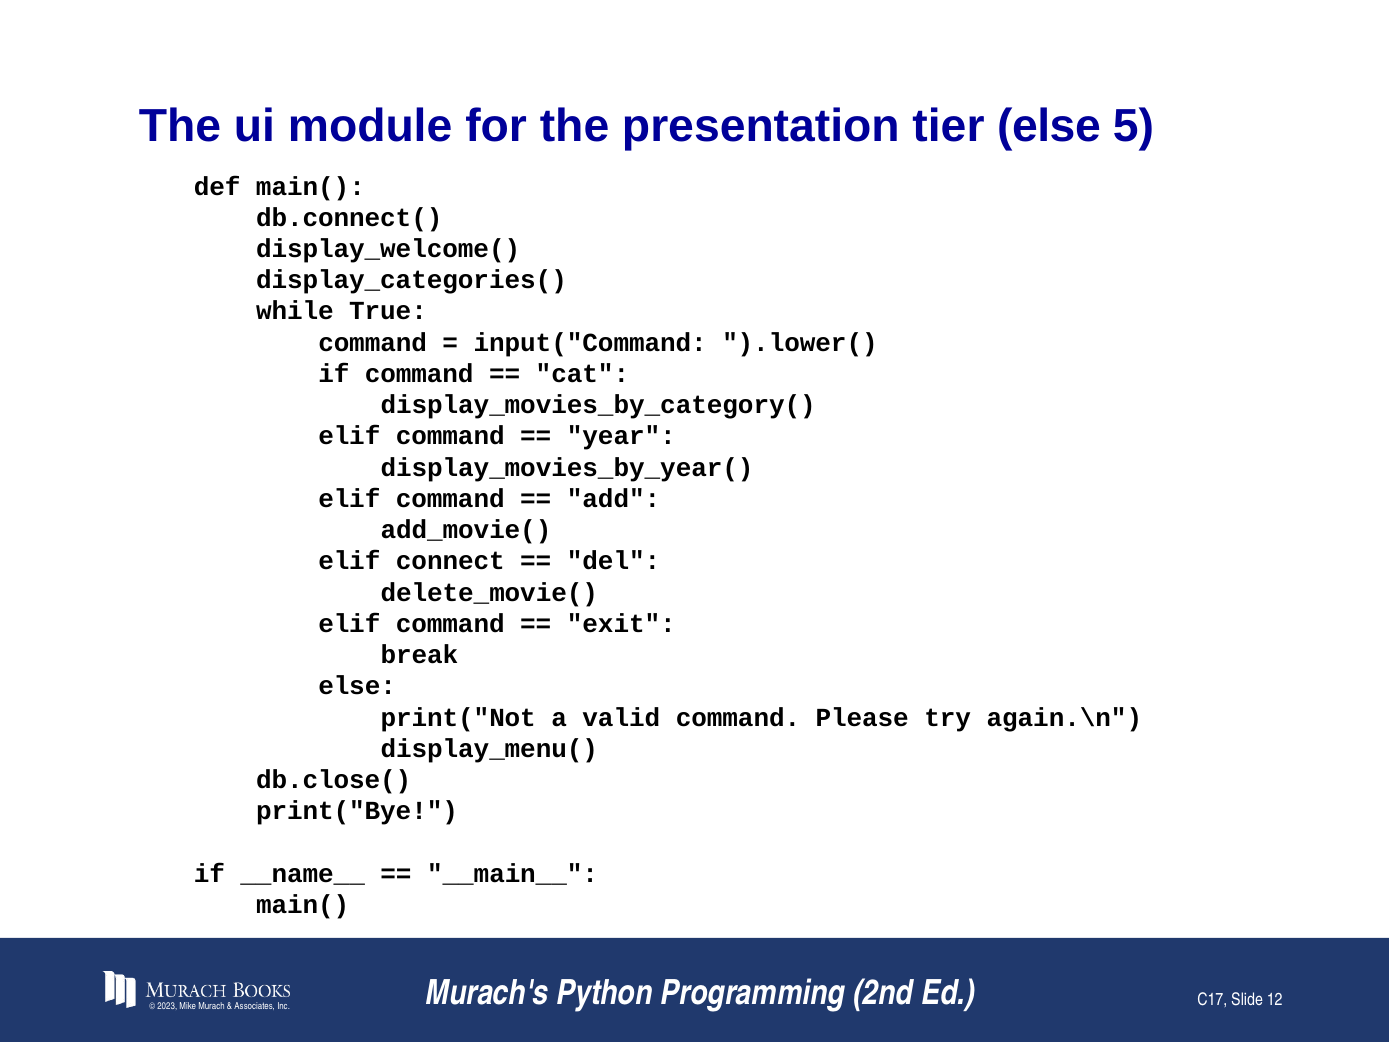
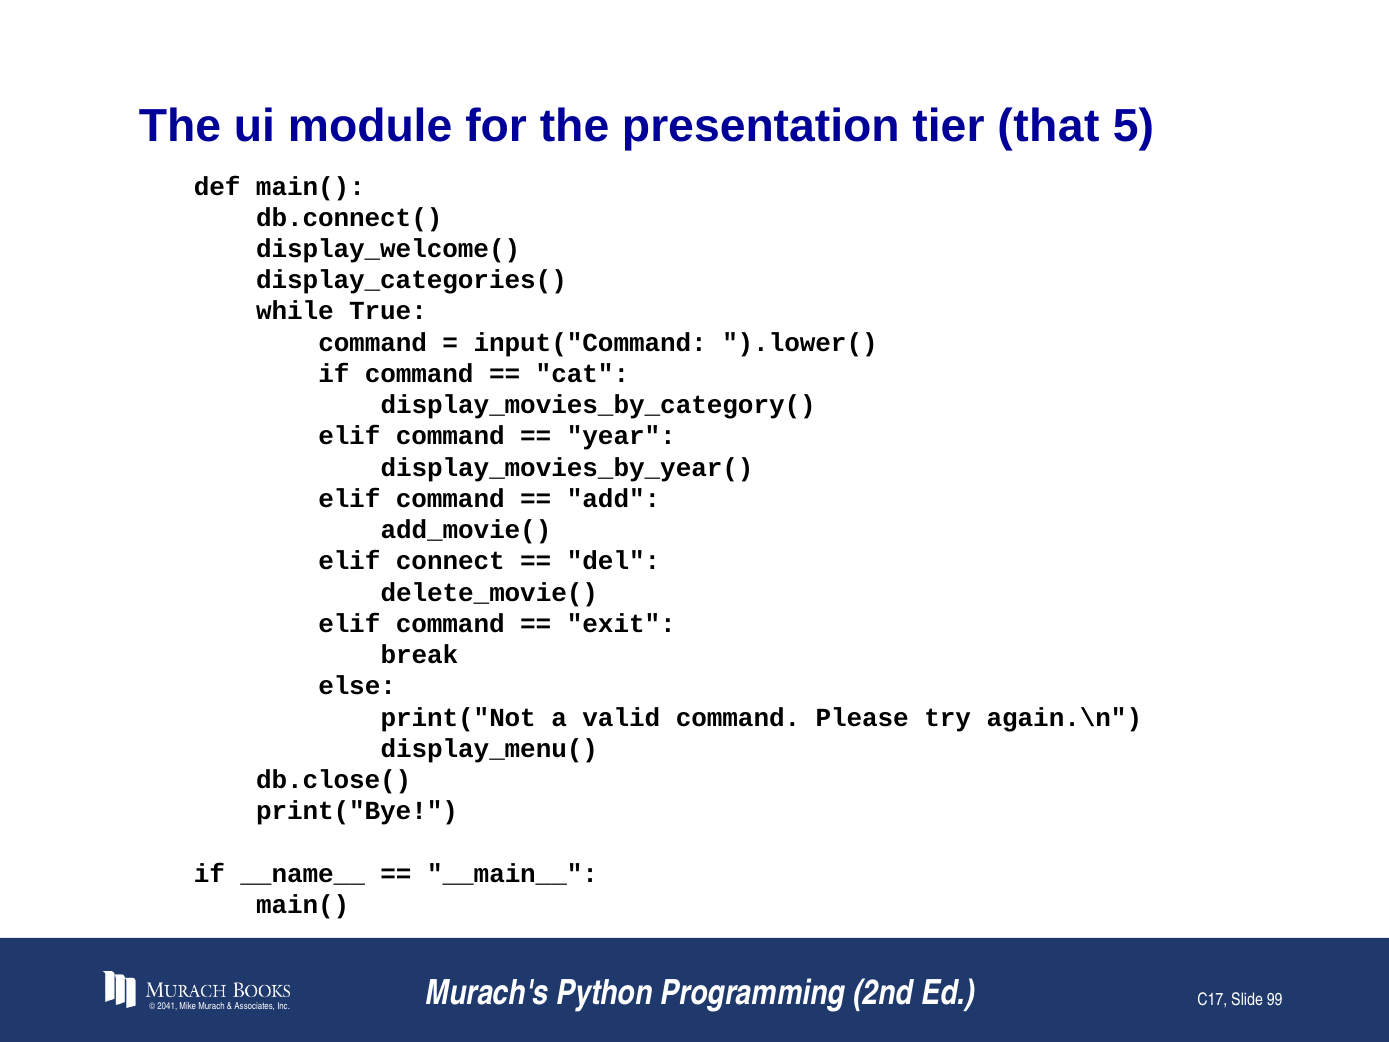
tier else: else -> that (1048, 126)
2023: 2023 -> 2041 (167, 1007)
12: 12 -> 99 (1275, 999)
